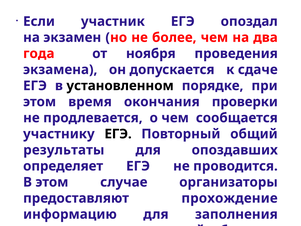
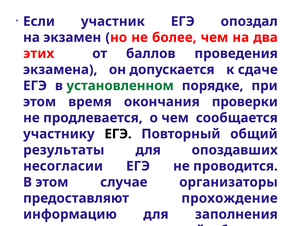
года: года -> этих (39, 54)
ноября: ноября -> баллов (151, 54)
установленном colour: black -> green (120, 86)
определяет: определяет -> несогласии (63, 166)
